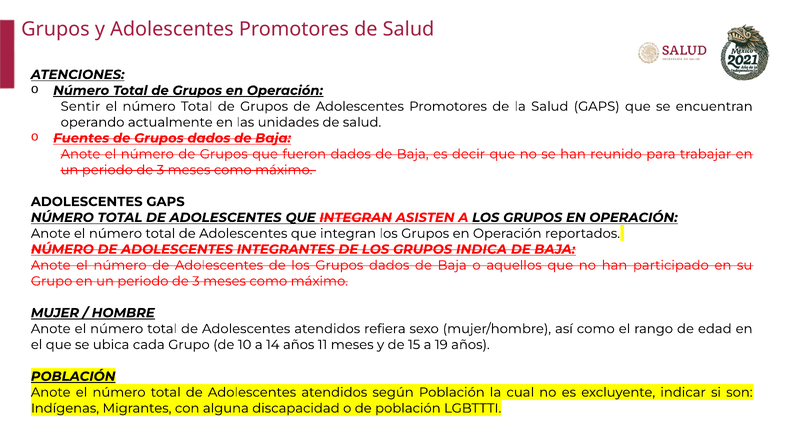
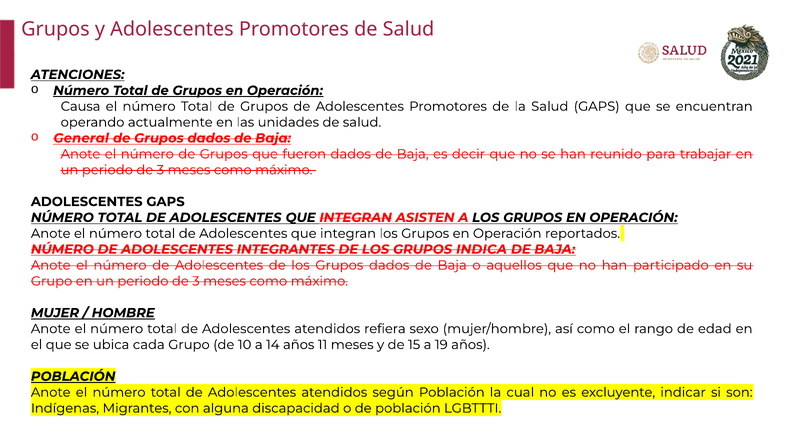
Sentir: Sentir -> Causa (81, 106)
Fuentes: Fuentes -> General (81, 138)
